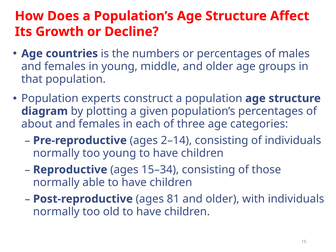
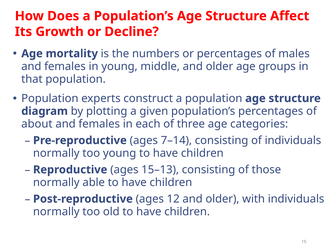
countries: countries -> mortality (72, 54)
2–14: 2–14 -> 7–14 (176, 140)
15–34: 15–34 -> 15–13 (160, 170)
81: 81 -> 12 (173, 199)
